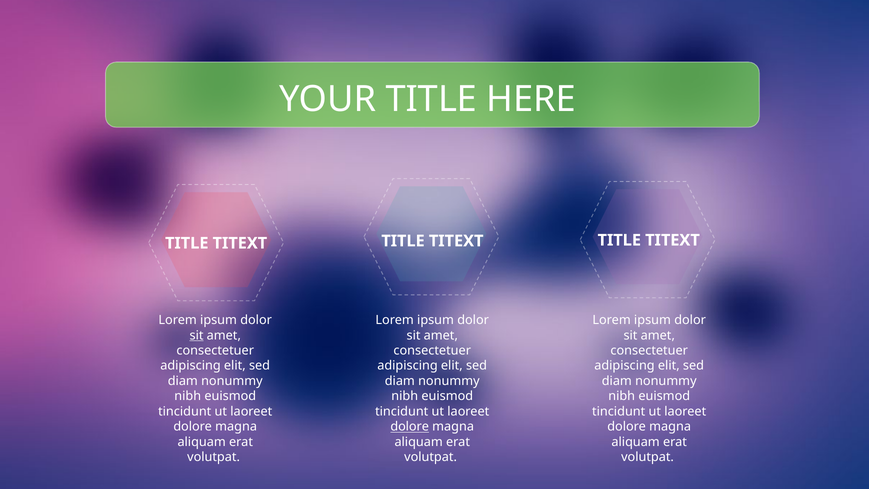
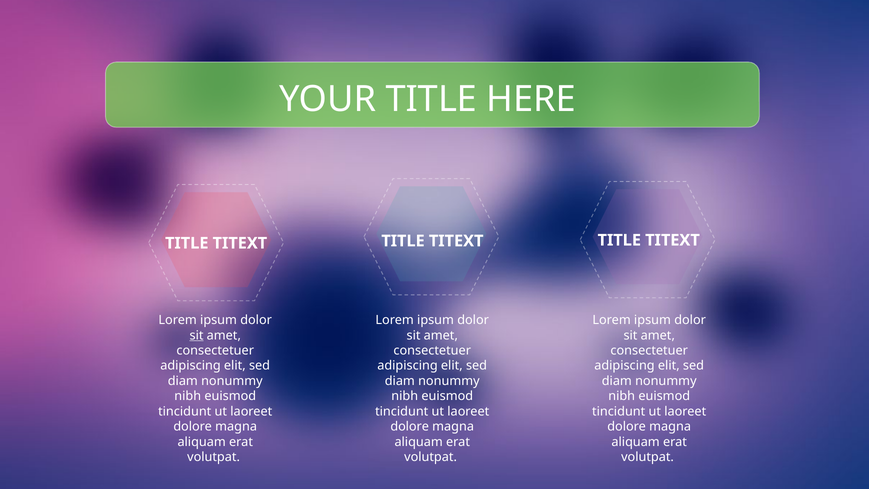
dolore underline: present -> none (410, 427)
